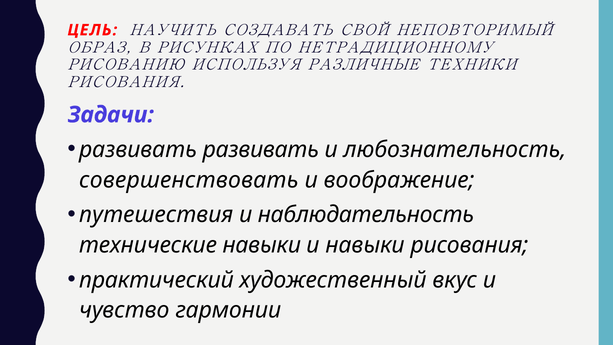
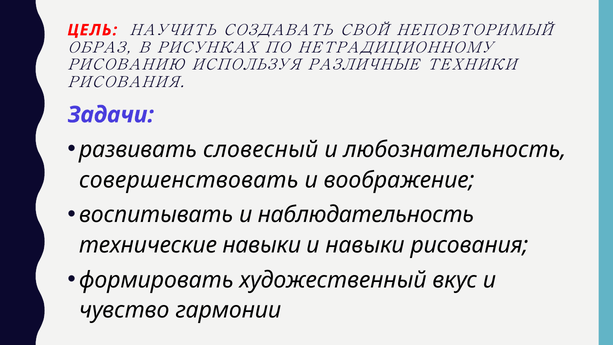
развивать развивать: развивать -> словесный (261, 150)
путешествия: путешествия -> воспитывать (156, 215)
практический: практический -> формировать (156, 280)
